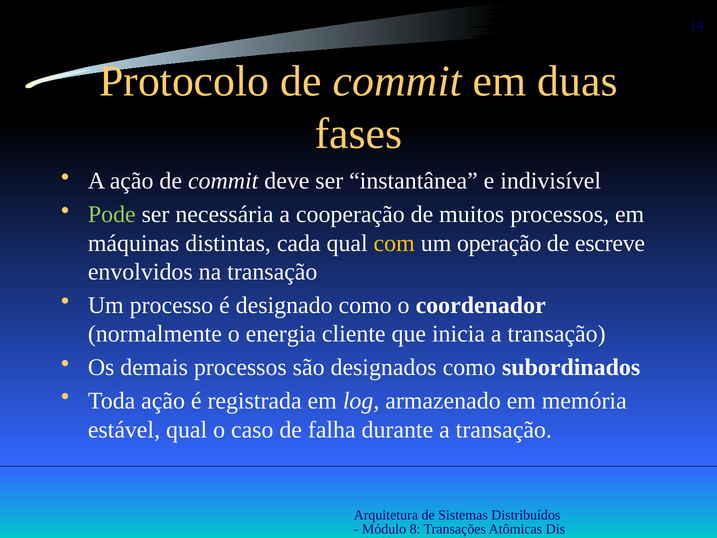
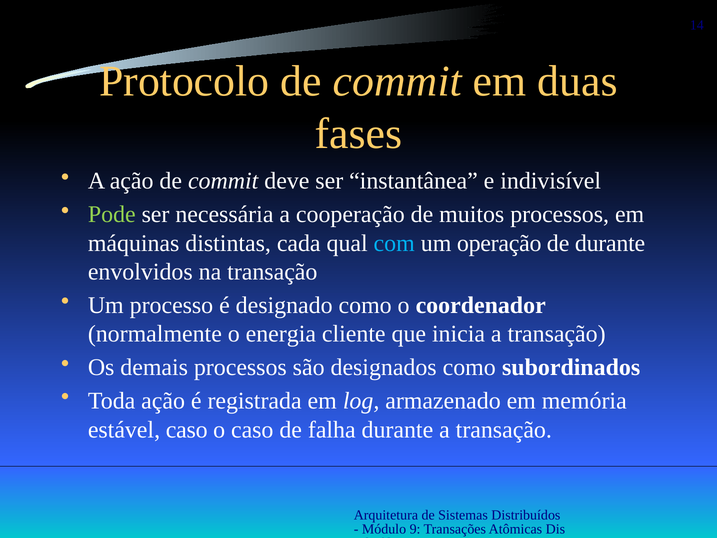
com colour: yellow -> light blue (394, 243)
de escreve: escreve -> durante (610, 243)
estável qual: qual -> caso (187, 429)
8: 8 -> 9 (415, 529)
